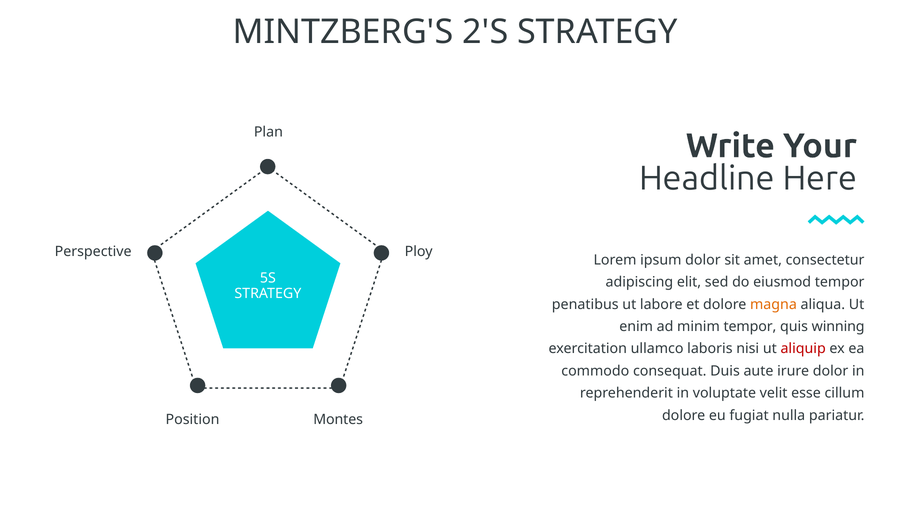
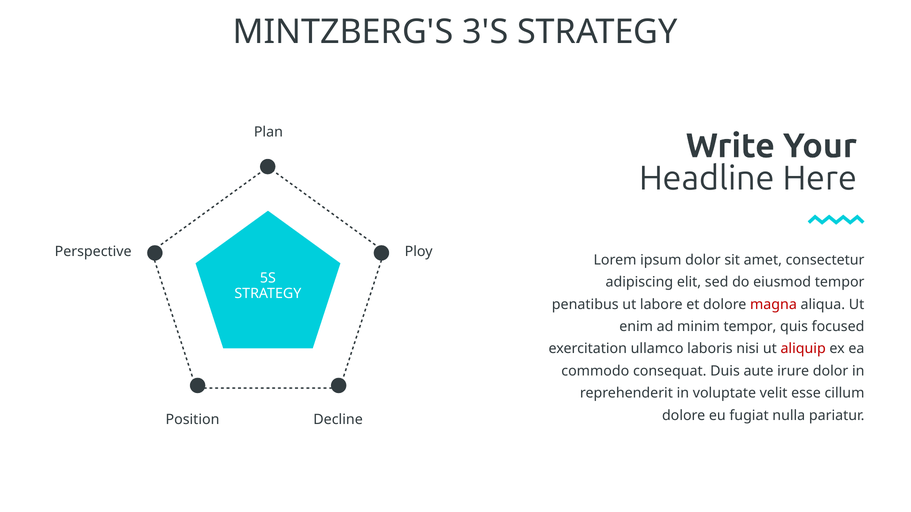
2'S: 2'S -> 3'S (485, 32)
magna colour: orange -> red (773, 305)
winning: winning -> focused (838, 327)
Montes: Montes -> Decline (338, 420)
